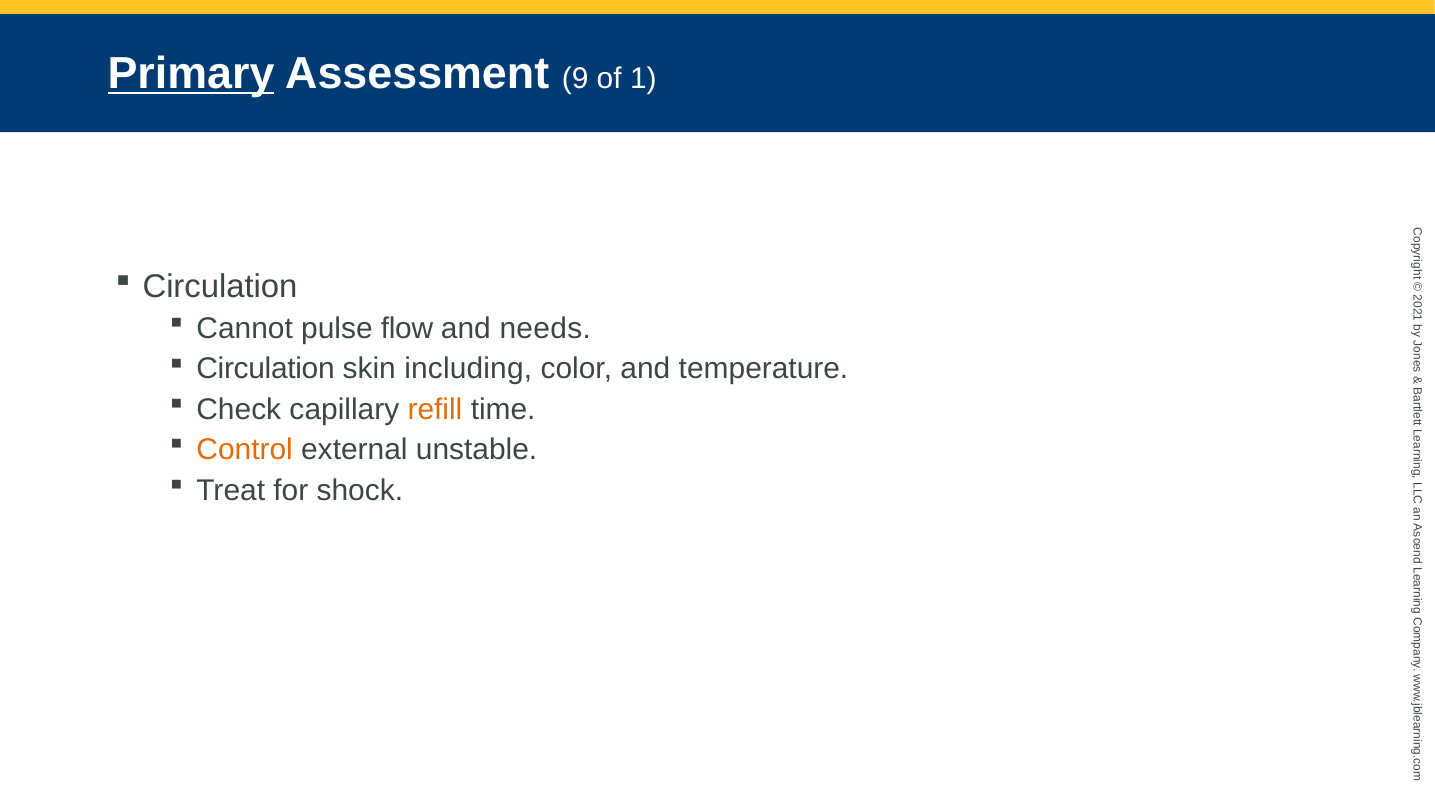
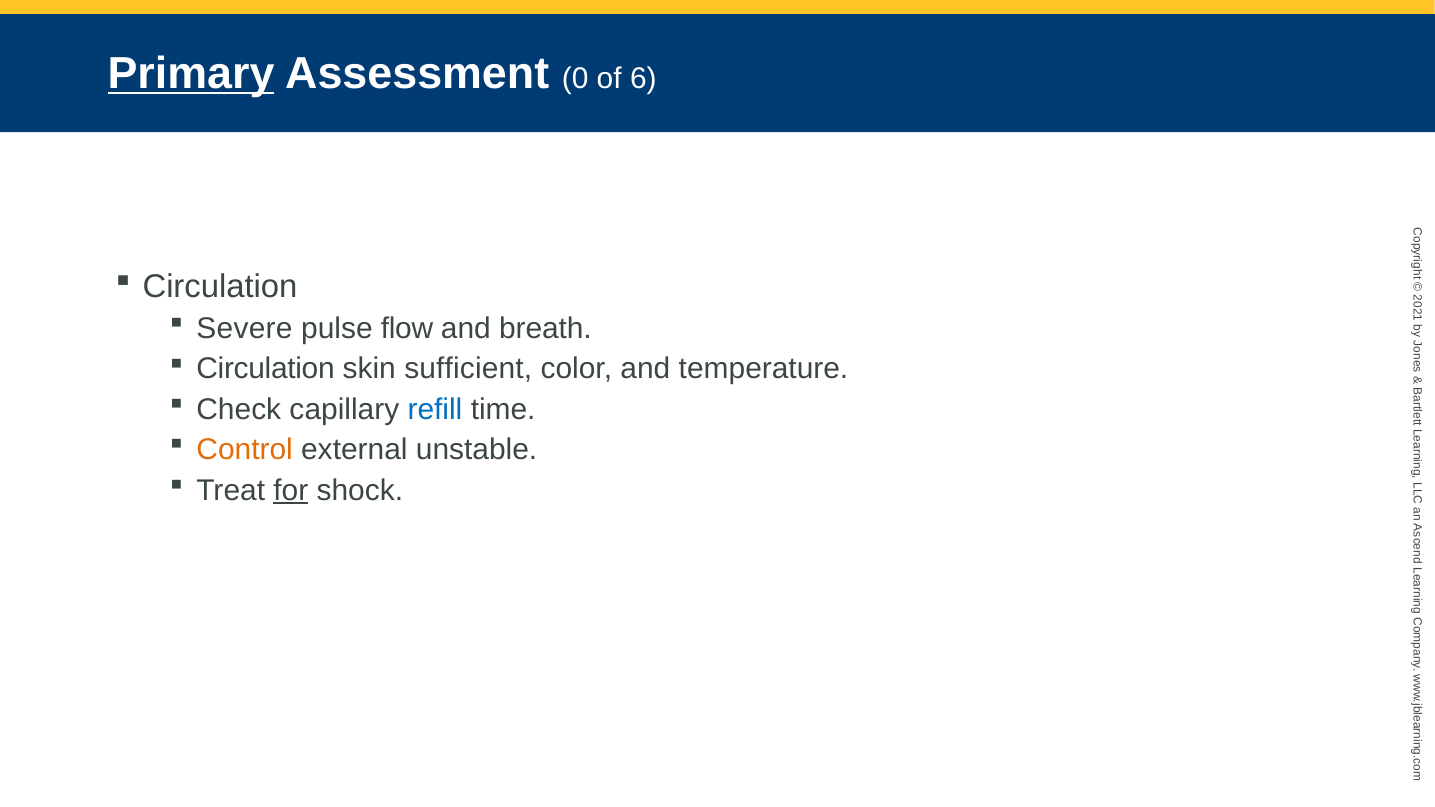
Assessment 9: 9 -> 0 (575, 79)
of 1: 1 -> 6 (643, 79)
Cannot: Cannot -> Severe (244, 329)
needs: needs -> breath (545, 329)
including: including -> sufficient (468, 369)
refill colour: orange -> blue (435, 409)
for underline: none -> present (291, 490)
